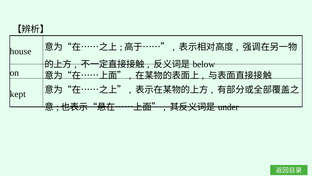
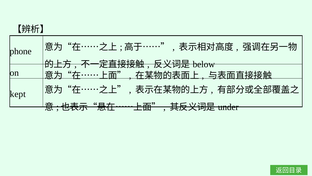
house: house -> phone (21, 51)
